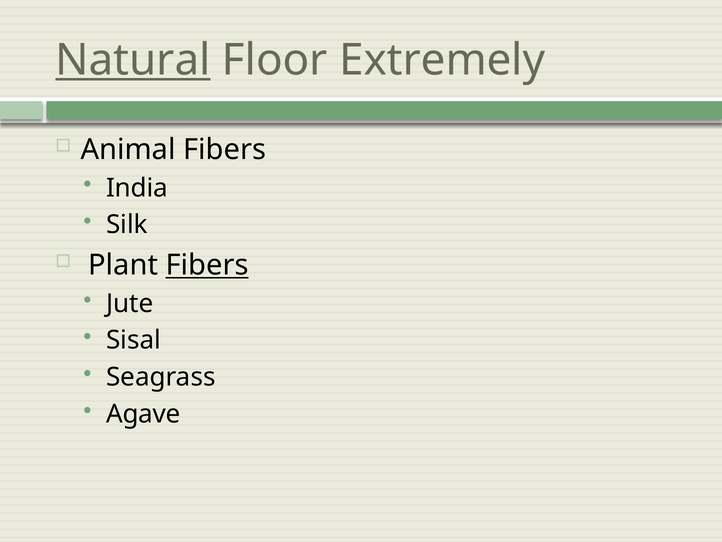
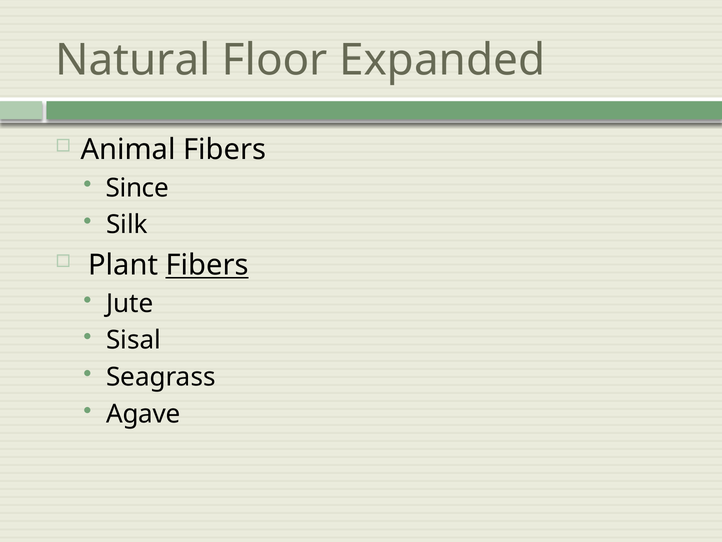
Natural underline: present -> none (133, 60)
Extremely: Extremely -> Expanded (442, 60)
India: India -> Since (137, 188)
